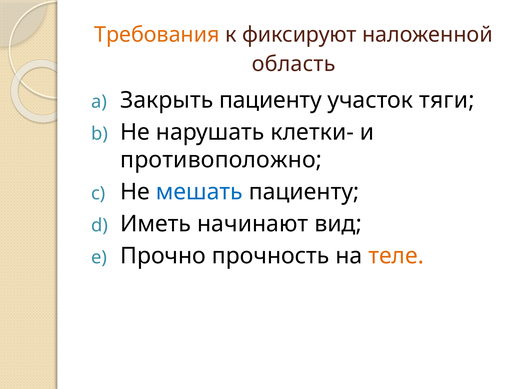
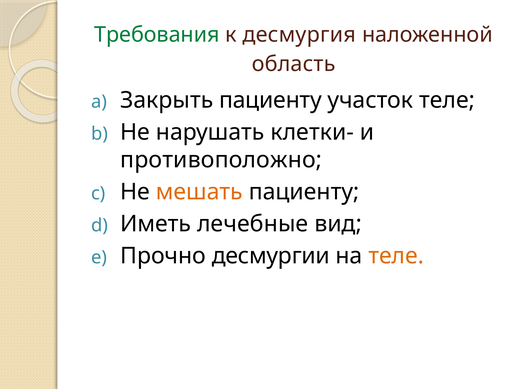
Требования colour: orange -> green (157, 35)
фиксируют: фиксируют -> десмургия (299, 35)
участок тяги: тяги -> теле (447, 100)
мешать colour: blue -> orange (199, 192)
начинают: начинают -> лечебные (253, 224)
прочность: прочность -> десмургии (271, 255)
